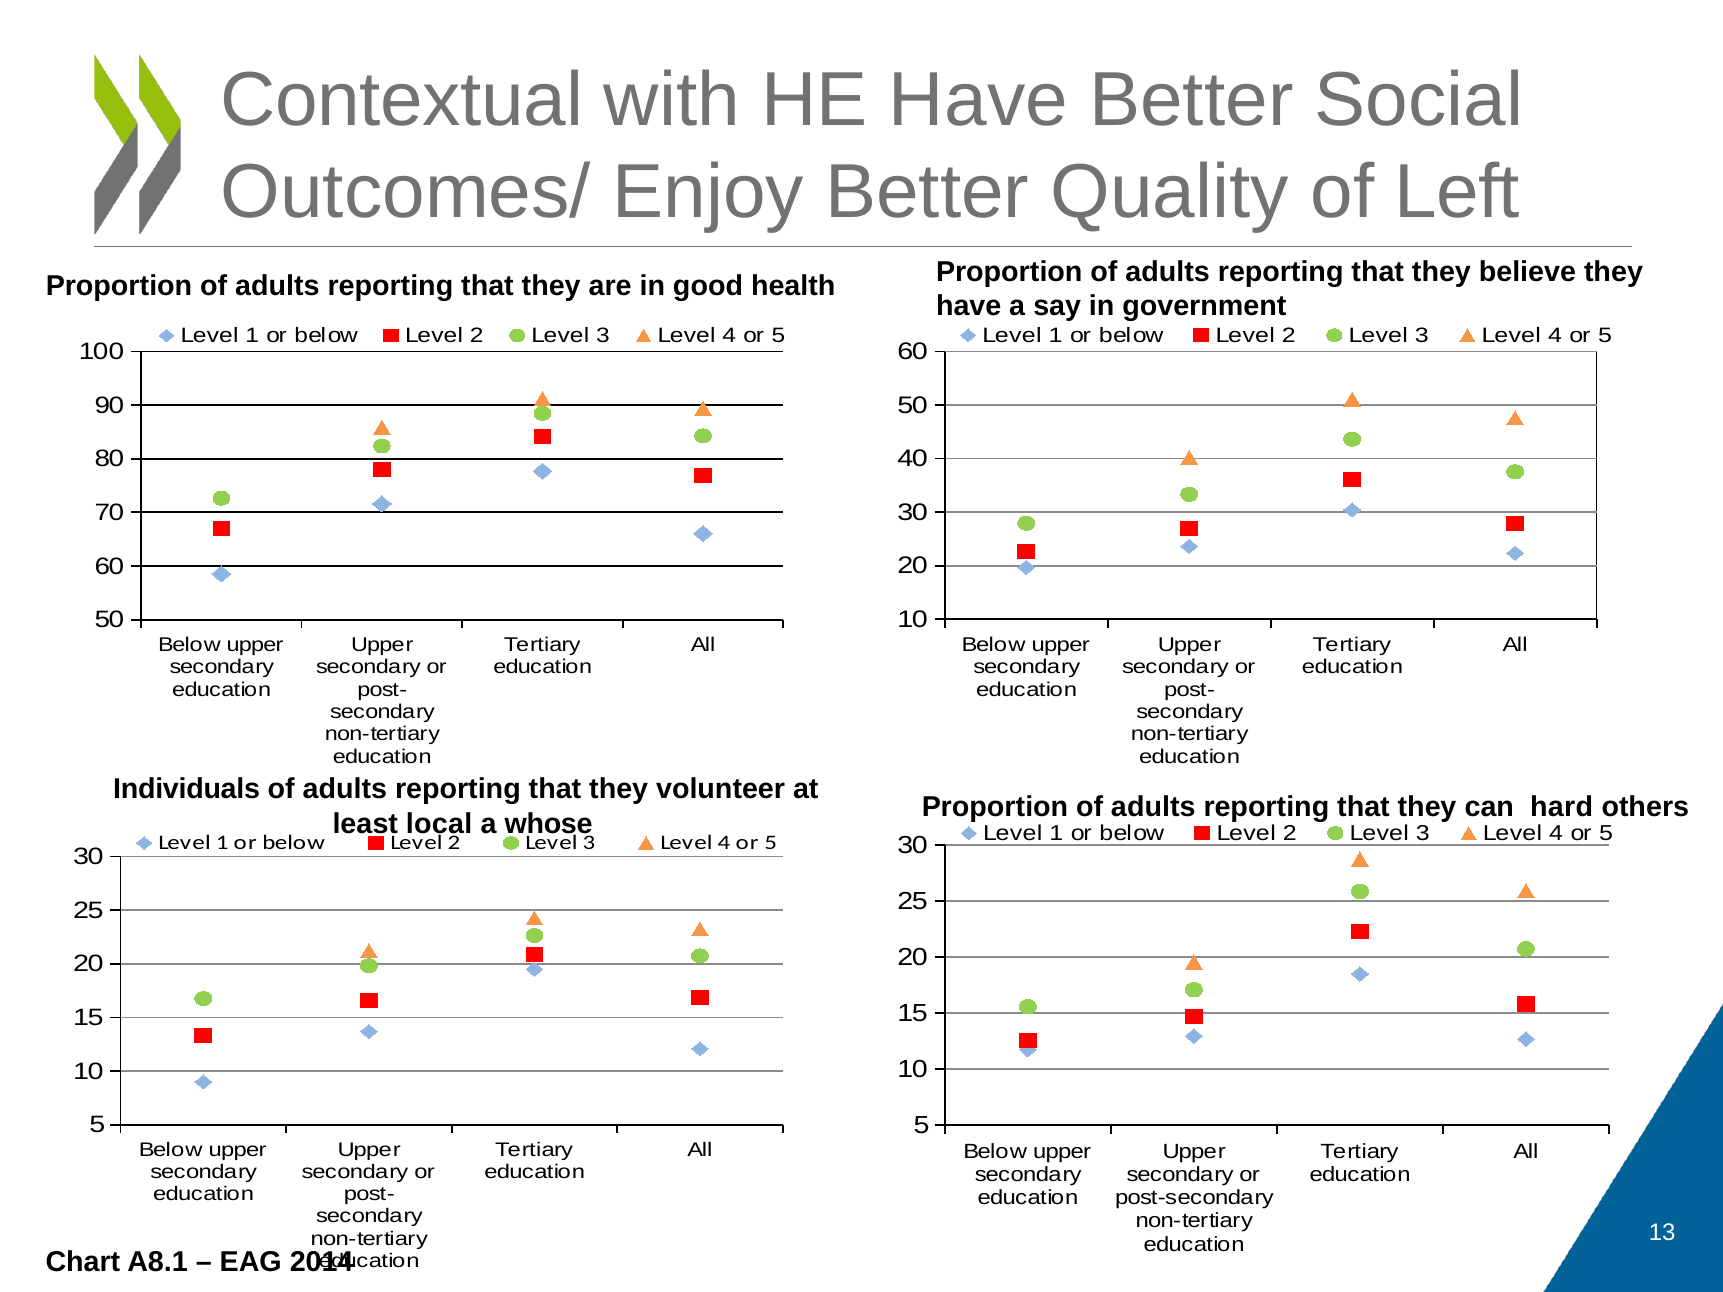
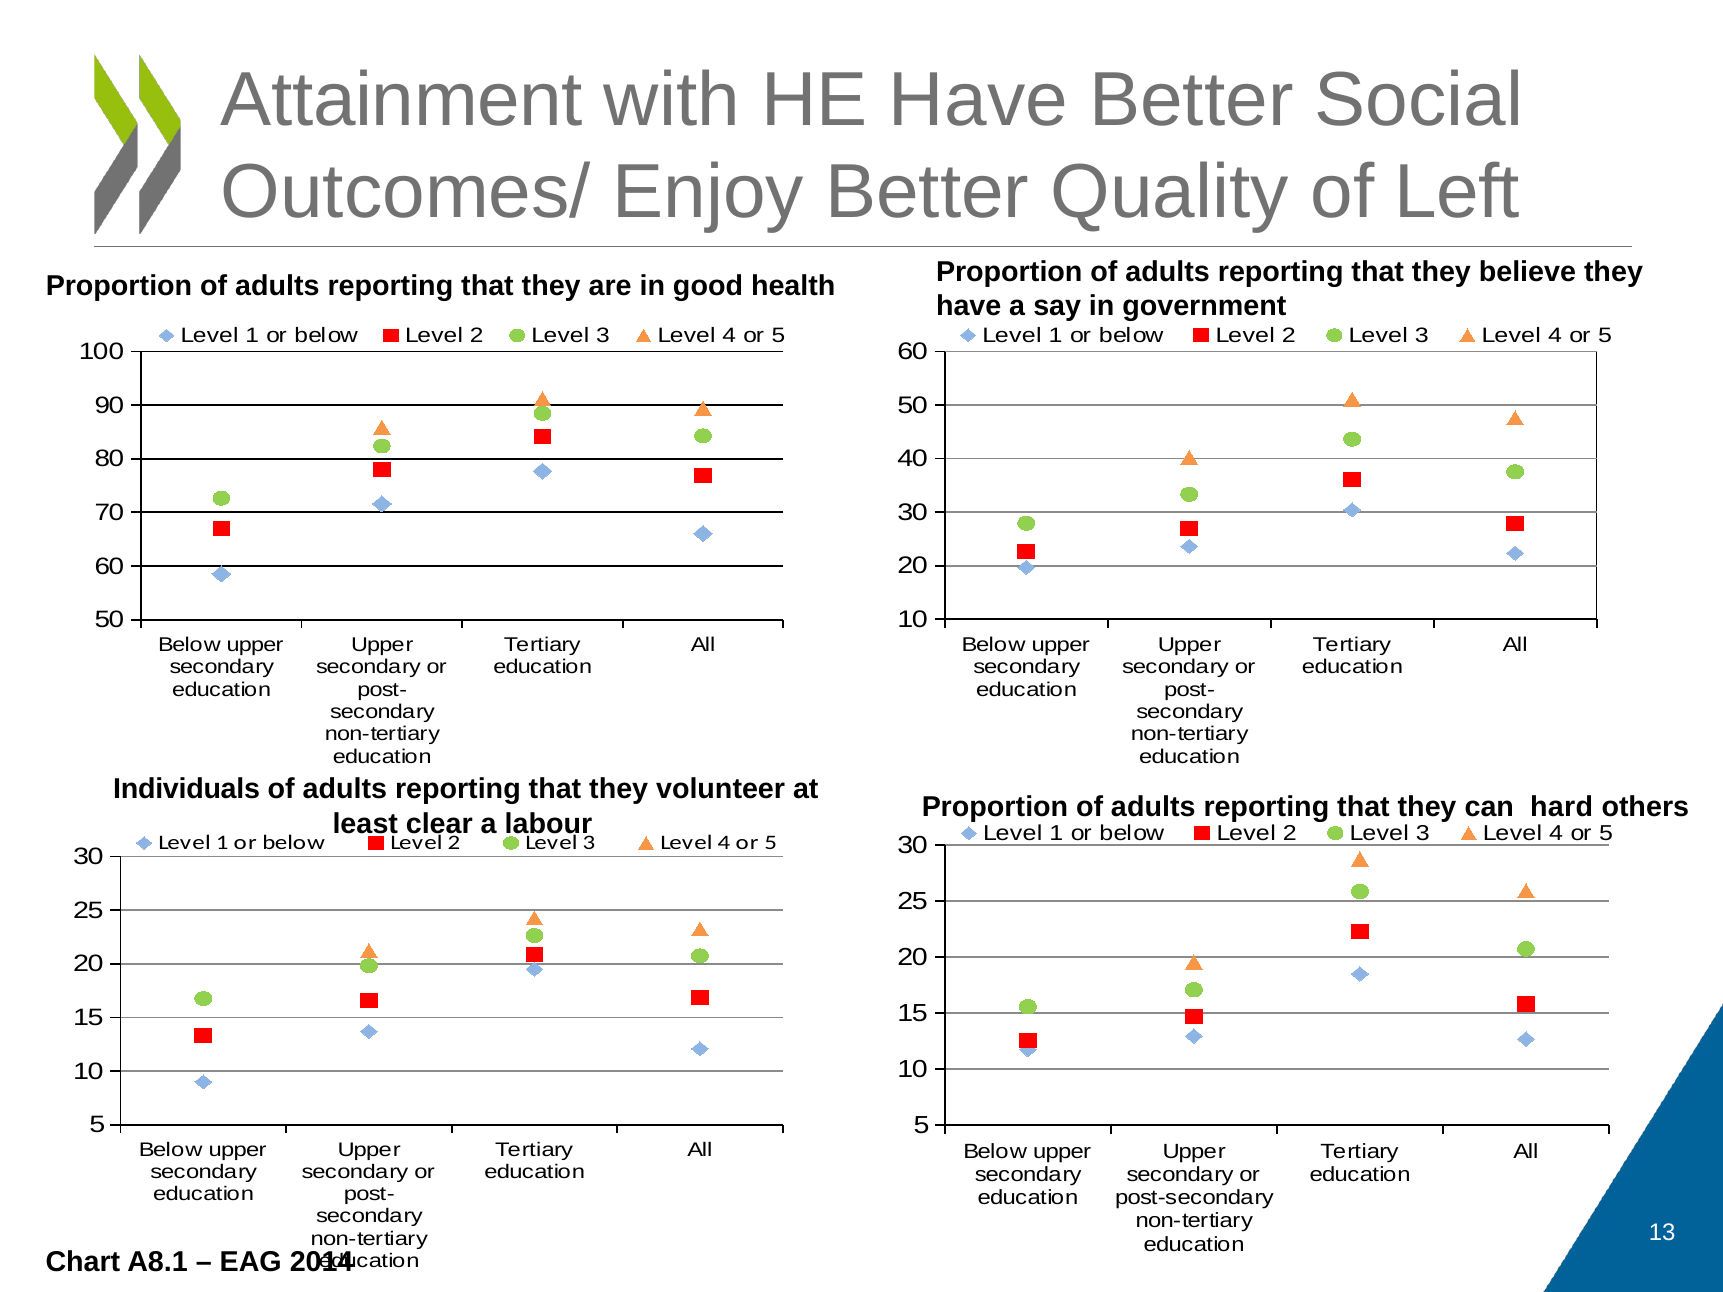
Contextual: Contextual -> Attainment (402, 100)
local: local -> clear (439, 824)
whose: whose -> labour (548, 824)
